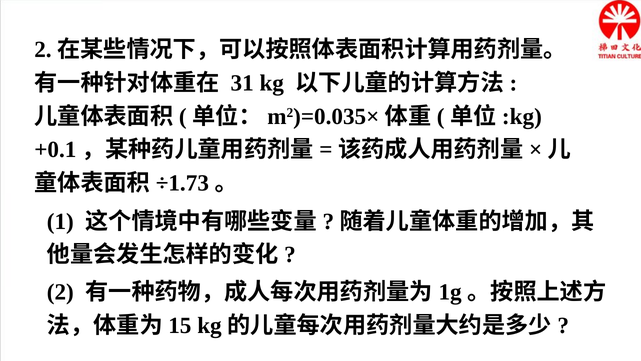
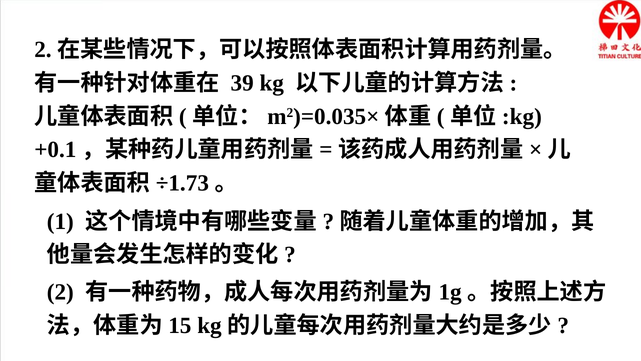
31: 31 -> 39 (242, 83)
